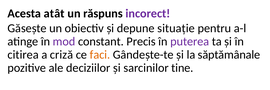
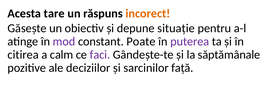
atât: atât -> tare (54, 14)
incorect colour: purple -> orange (148, 14)
Precis: Precis -> Poate (141, 42)
criză: criză -> calm (62, 55)
faci colour: orange -> purple (100, 55)
tine: tine -> față (182, 68)
